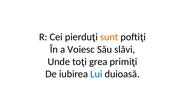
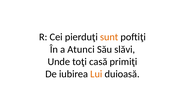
Voiesc: Voiesc -> Atunci (81, 49)
grea: grea -> casă (98, 62)
Lui colour: blue -> orange (96, 74)
